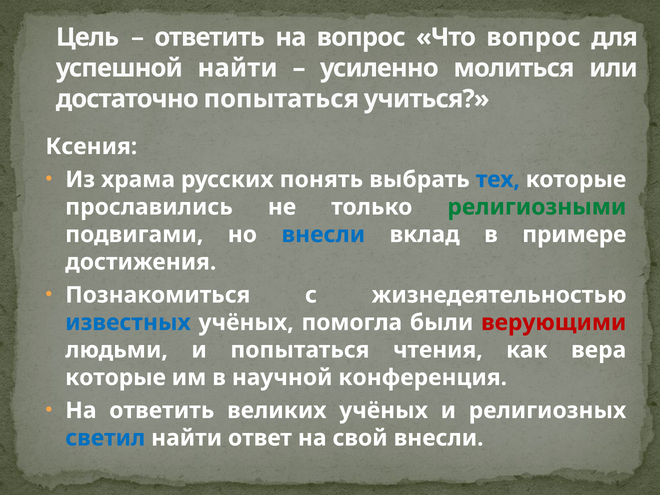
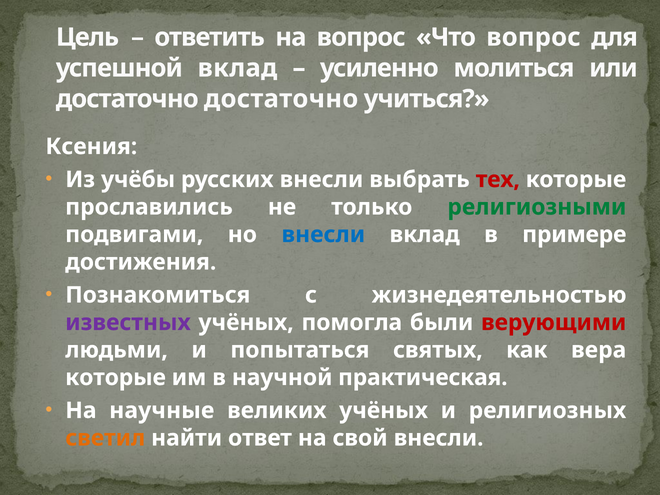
успешной найти: найти -> вклад (237, 68)
достаточно попытаться: попытаться -> достаточно (281, 99)
храма: храма -> учёбы (138, 180)
русских понять: понять -> внесли (321, 180)
тех colour: blue -> red (498, 180)
известных colour: blue -> purple (128, 323)
чтения: чтения -> святых (438, 350)
конференция: конференция -> практическая (423, 377)
На ответить: ответить -> научные (162, 410)
светил colour: blue -> orange (105, 438)
